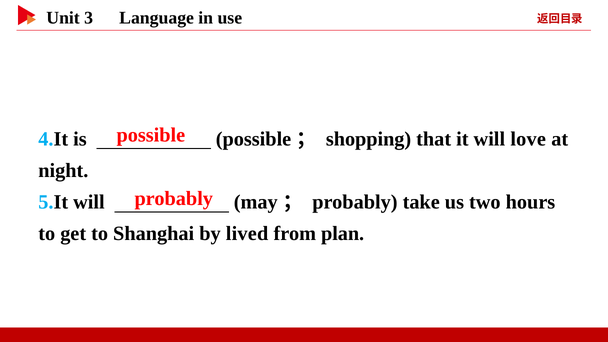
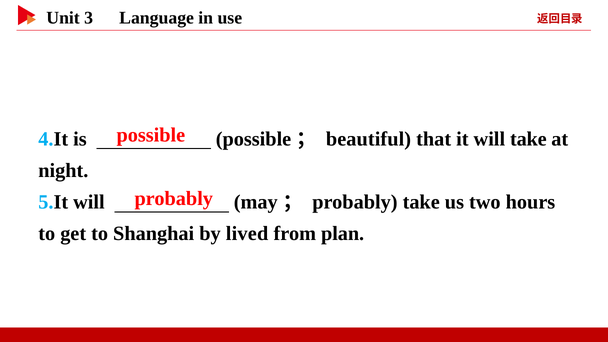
shopping: shopping -> beautiful (369, 139)
will love: love -> take (528, 139)
